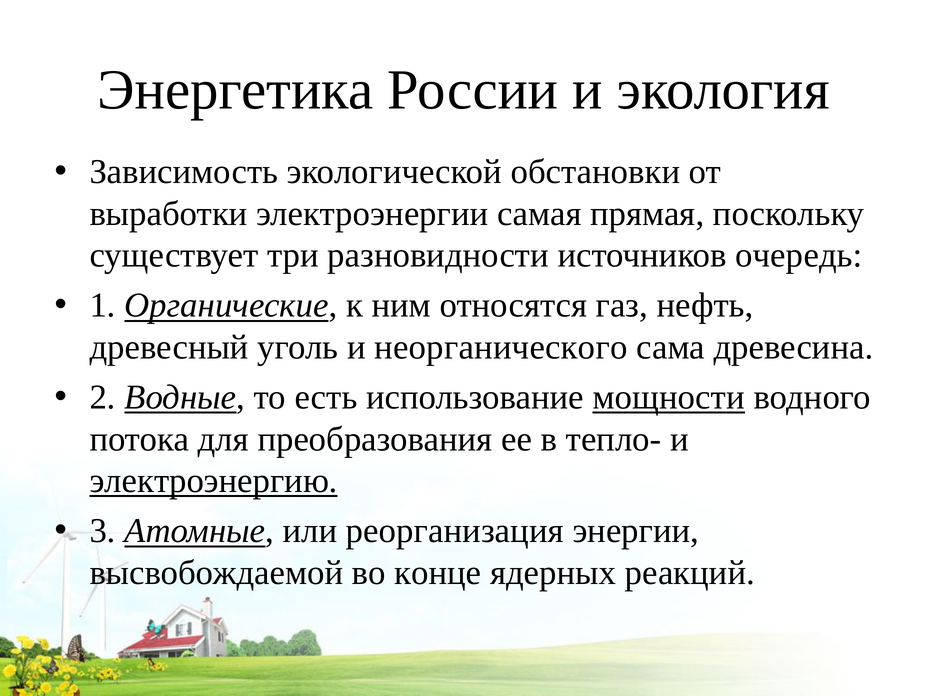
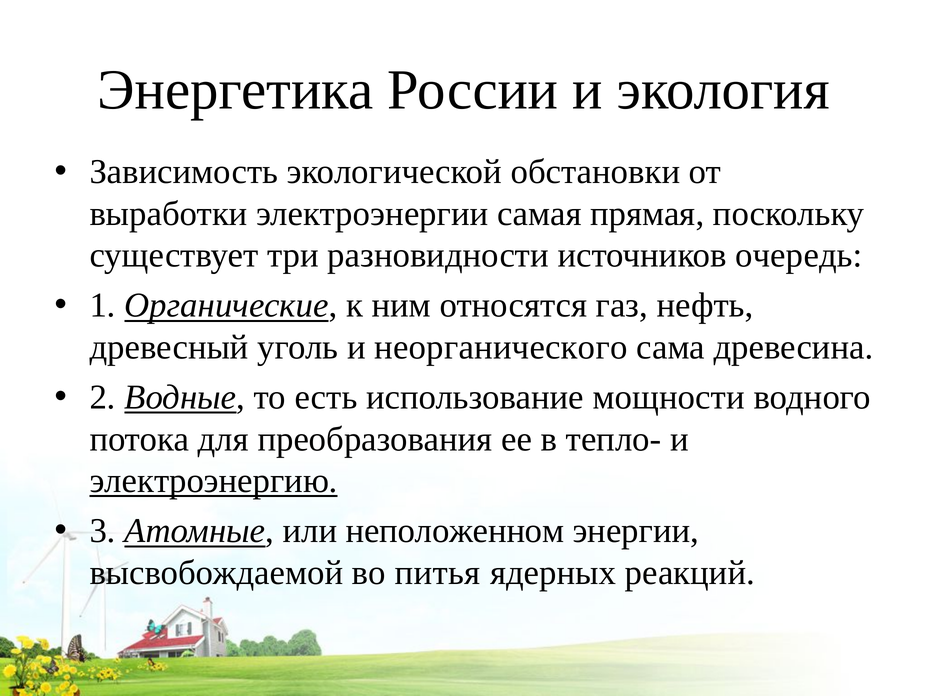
мощности underline: present -> none (669, 397)
реорганизация: реорганизация -> неположенном (455, 531)
конце: конце -> питья (438, 573)
